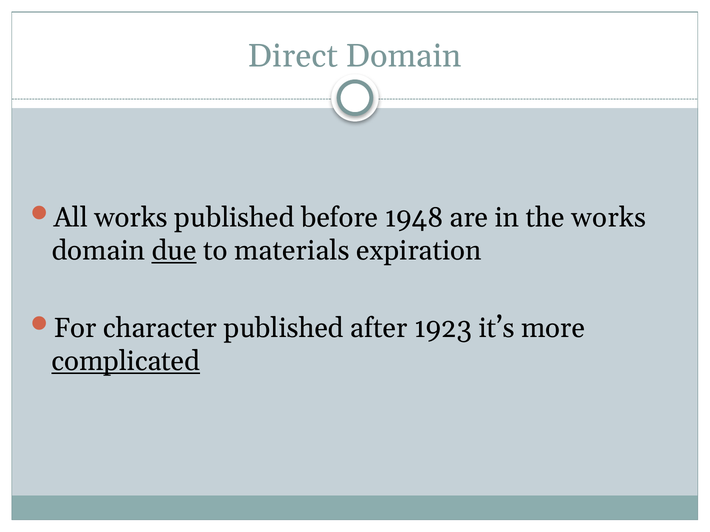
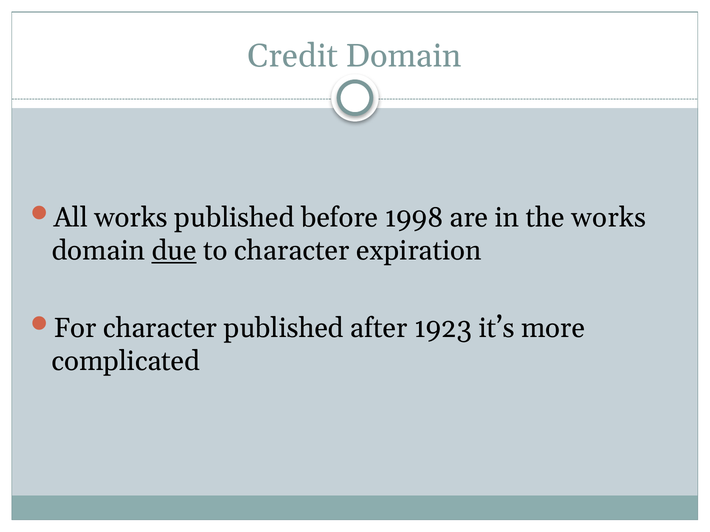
Direct: Direct -> Credit (293, 56)
1948: 1948 -> 1998 (414, 218)
to materials: materials -> character (292, 251)
complicated underline: present -> none (126, 362)
